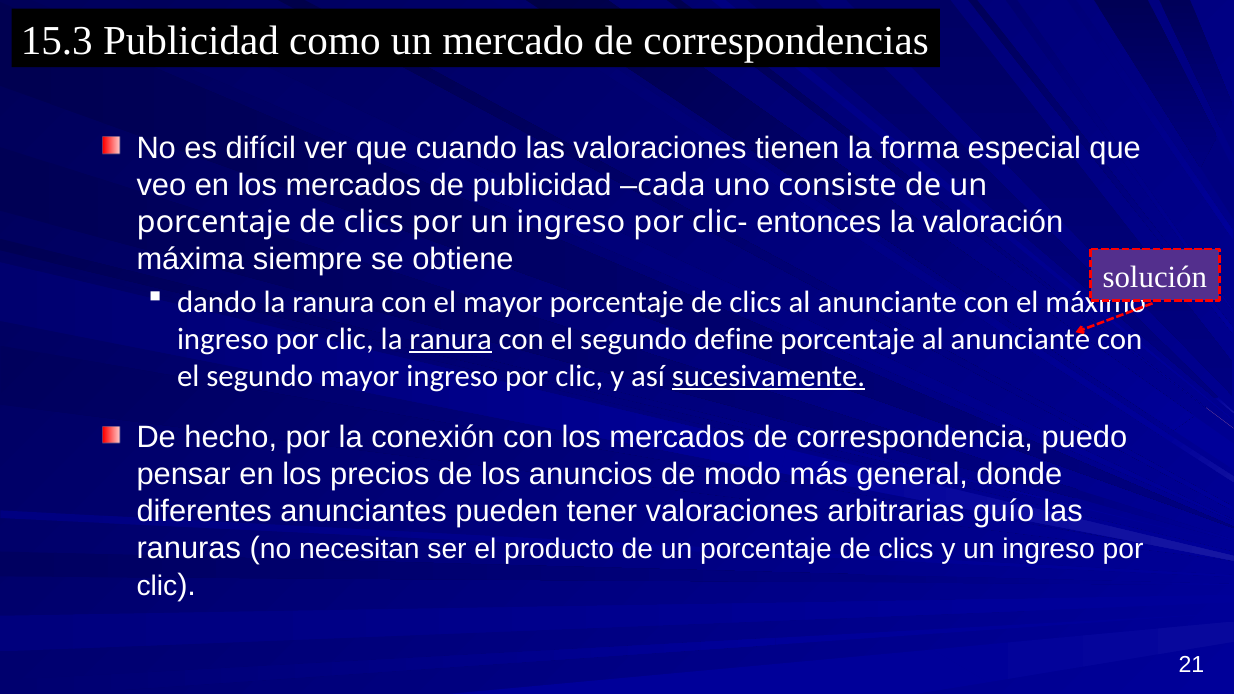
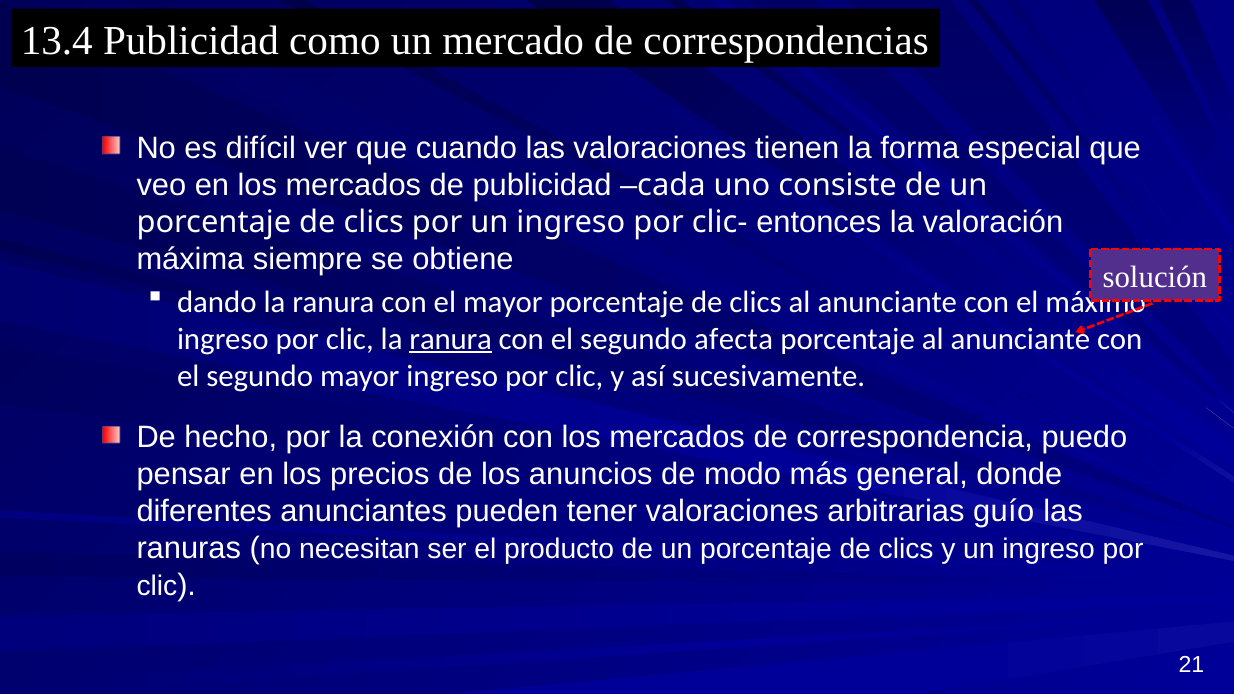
15.3: 15.3 -> 13.4 (57, 41)
define: define -> afecta (734, 339)
sucesivamente underline: present -> none (768, 376)
